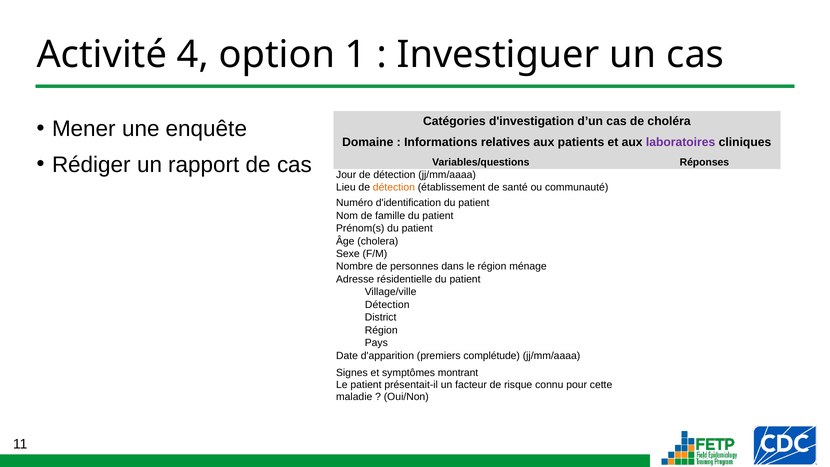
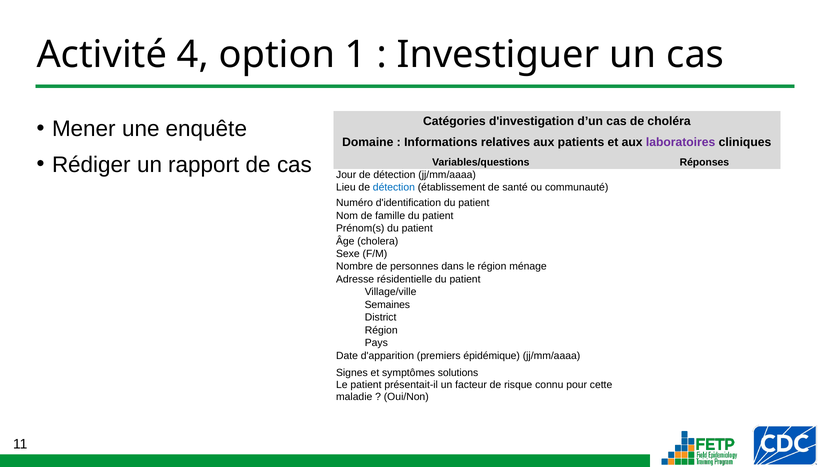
détection colour: orange -> blue (394, 188)
Détection: Détection -> Semaines (387, 305)
complétude: complétude -> épidémique (492, 356)
montrant: montrant -> solutions (458, 373)
